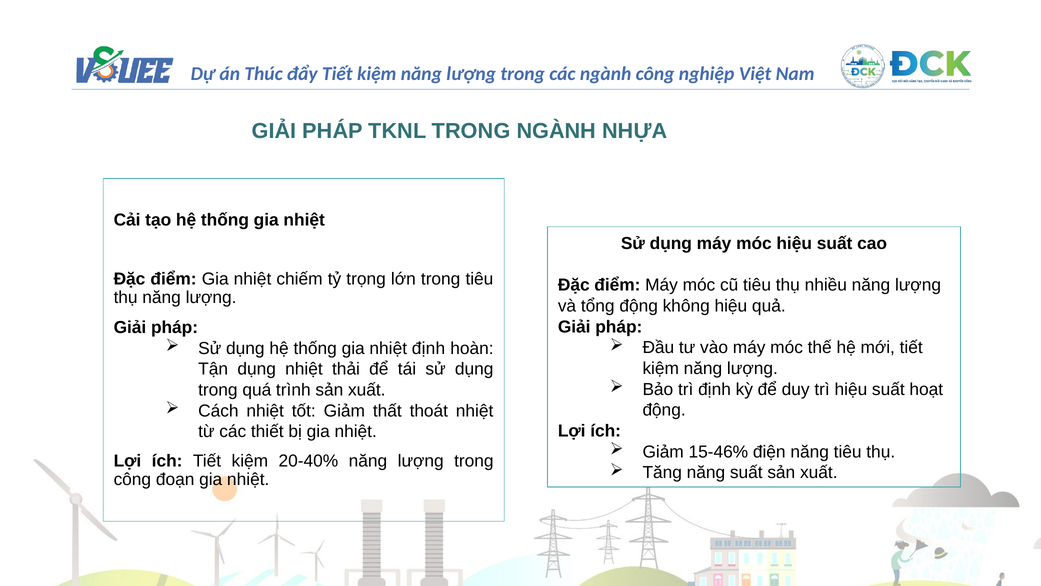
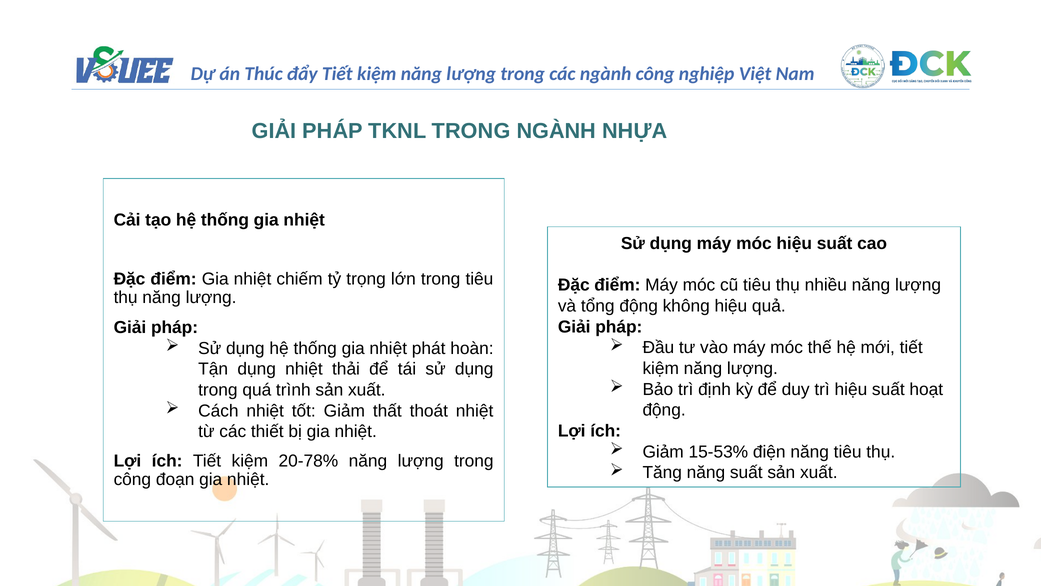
nhiệt định: định -> phát (429, 348)
15-46%: 15-46% -> 15-53% (718, 451)
20-40%: 20-40% -> 20-78% (308, 461)
